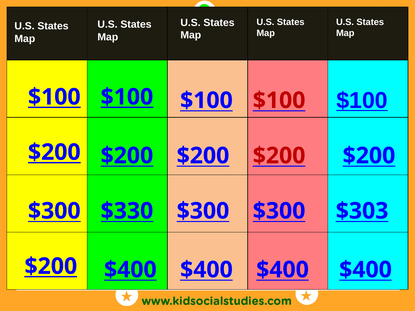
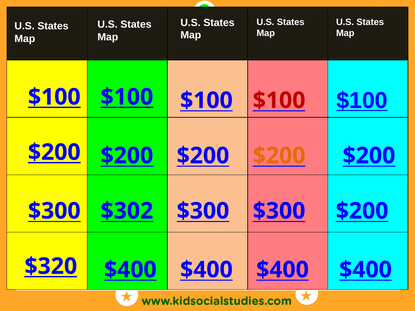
$200 colour: red -> orange (279, 156)
$330: $330 -> $302 (127, 211)
$300 $303: $303 -> $200 (362, 211)
$200: $200 -> $320 (51, 266)
